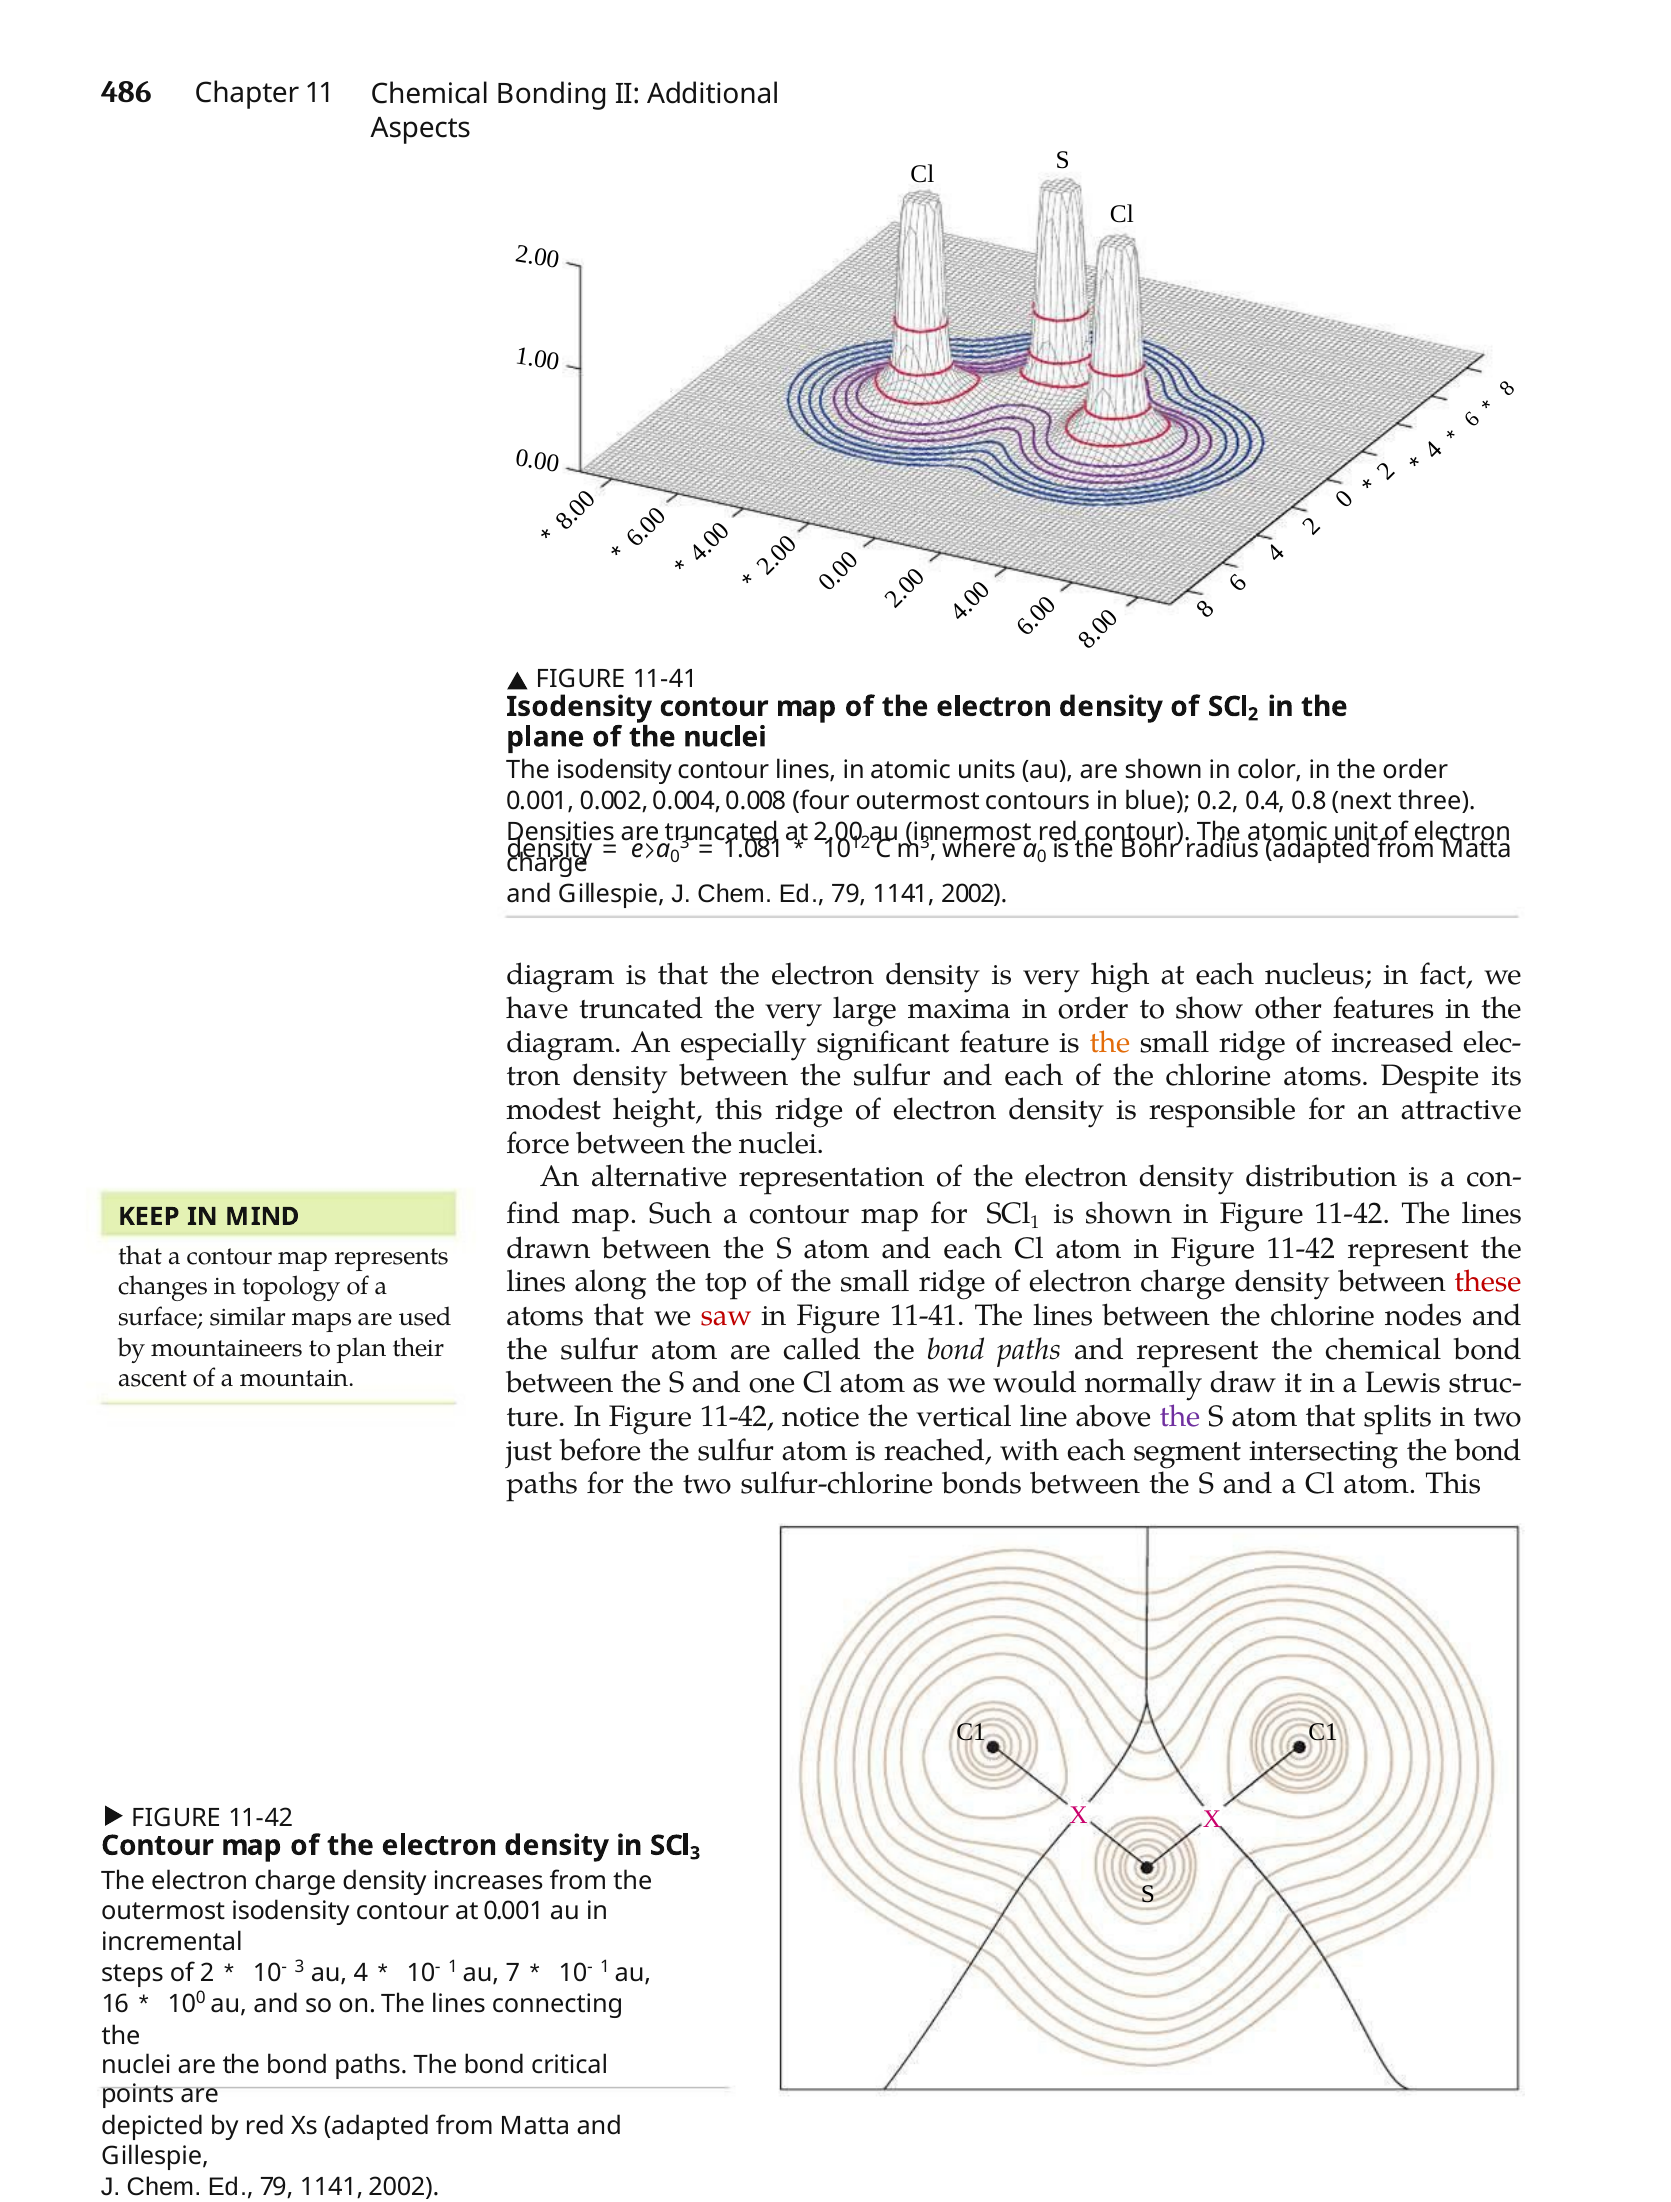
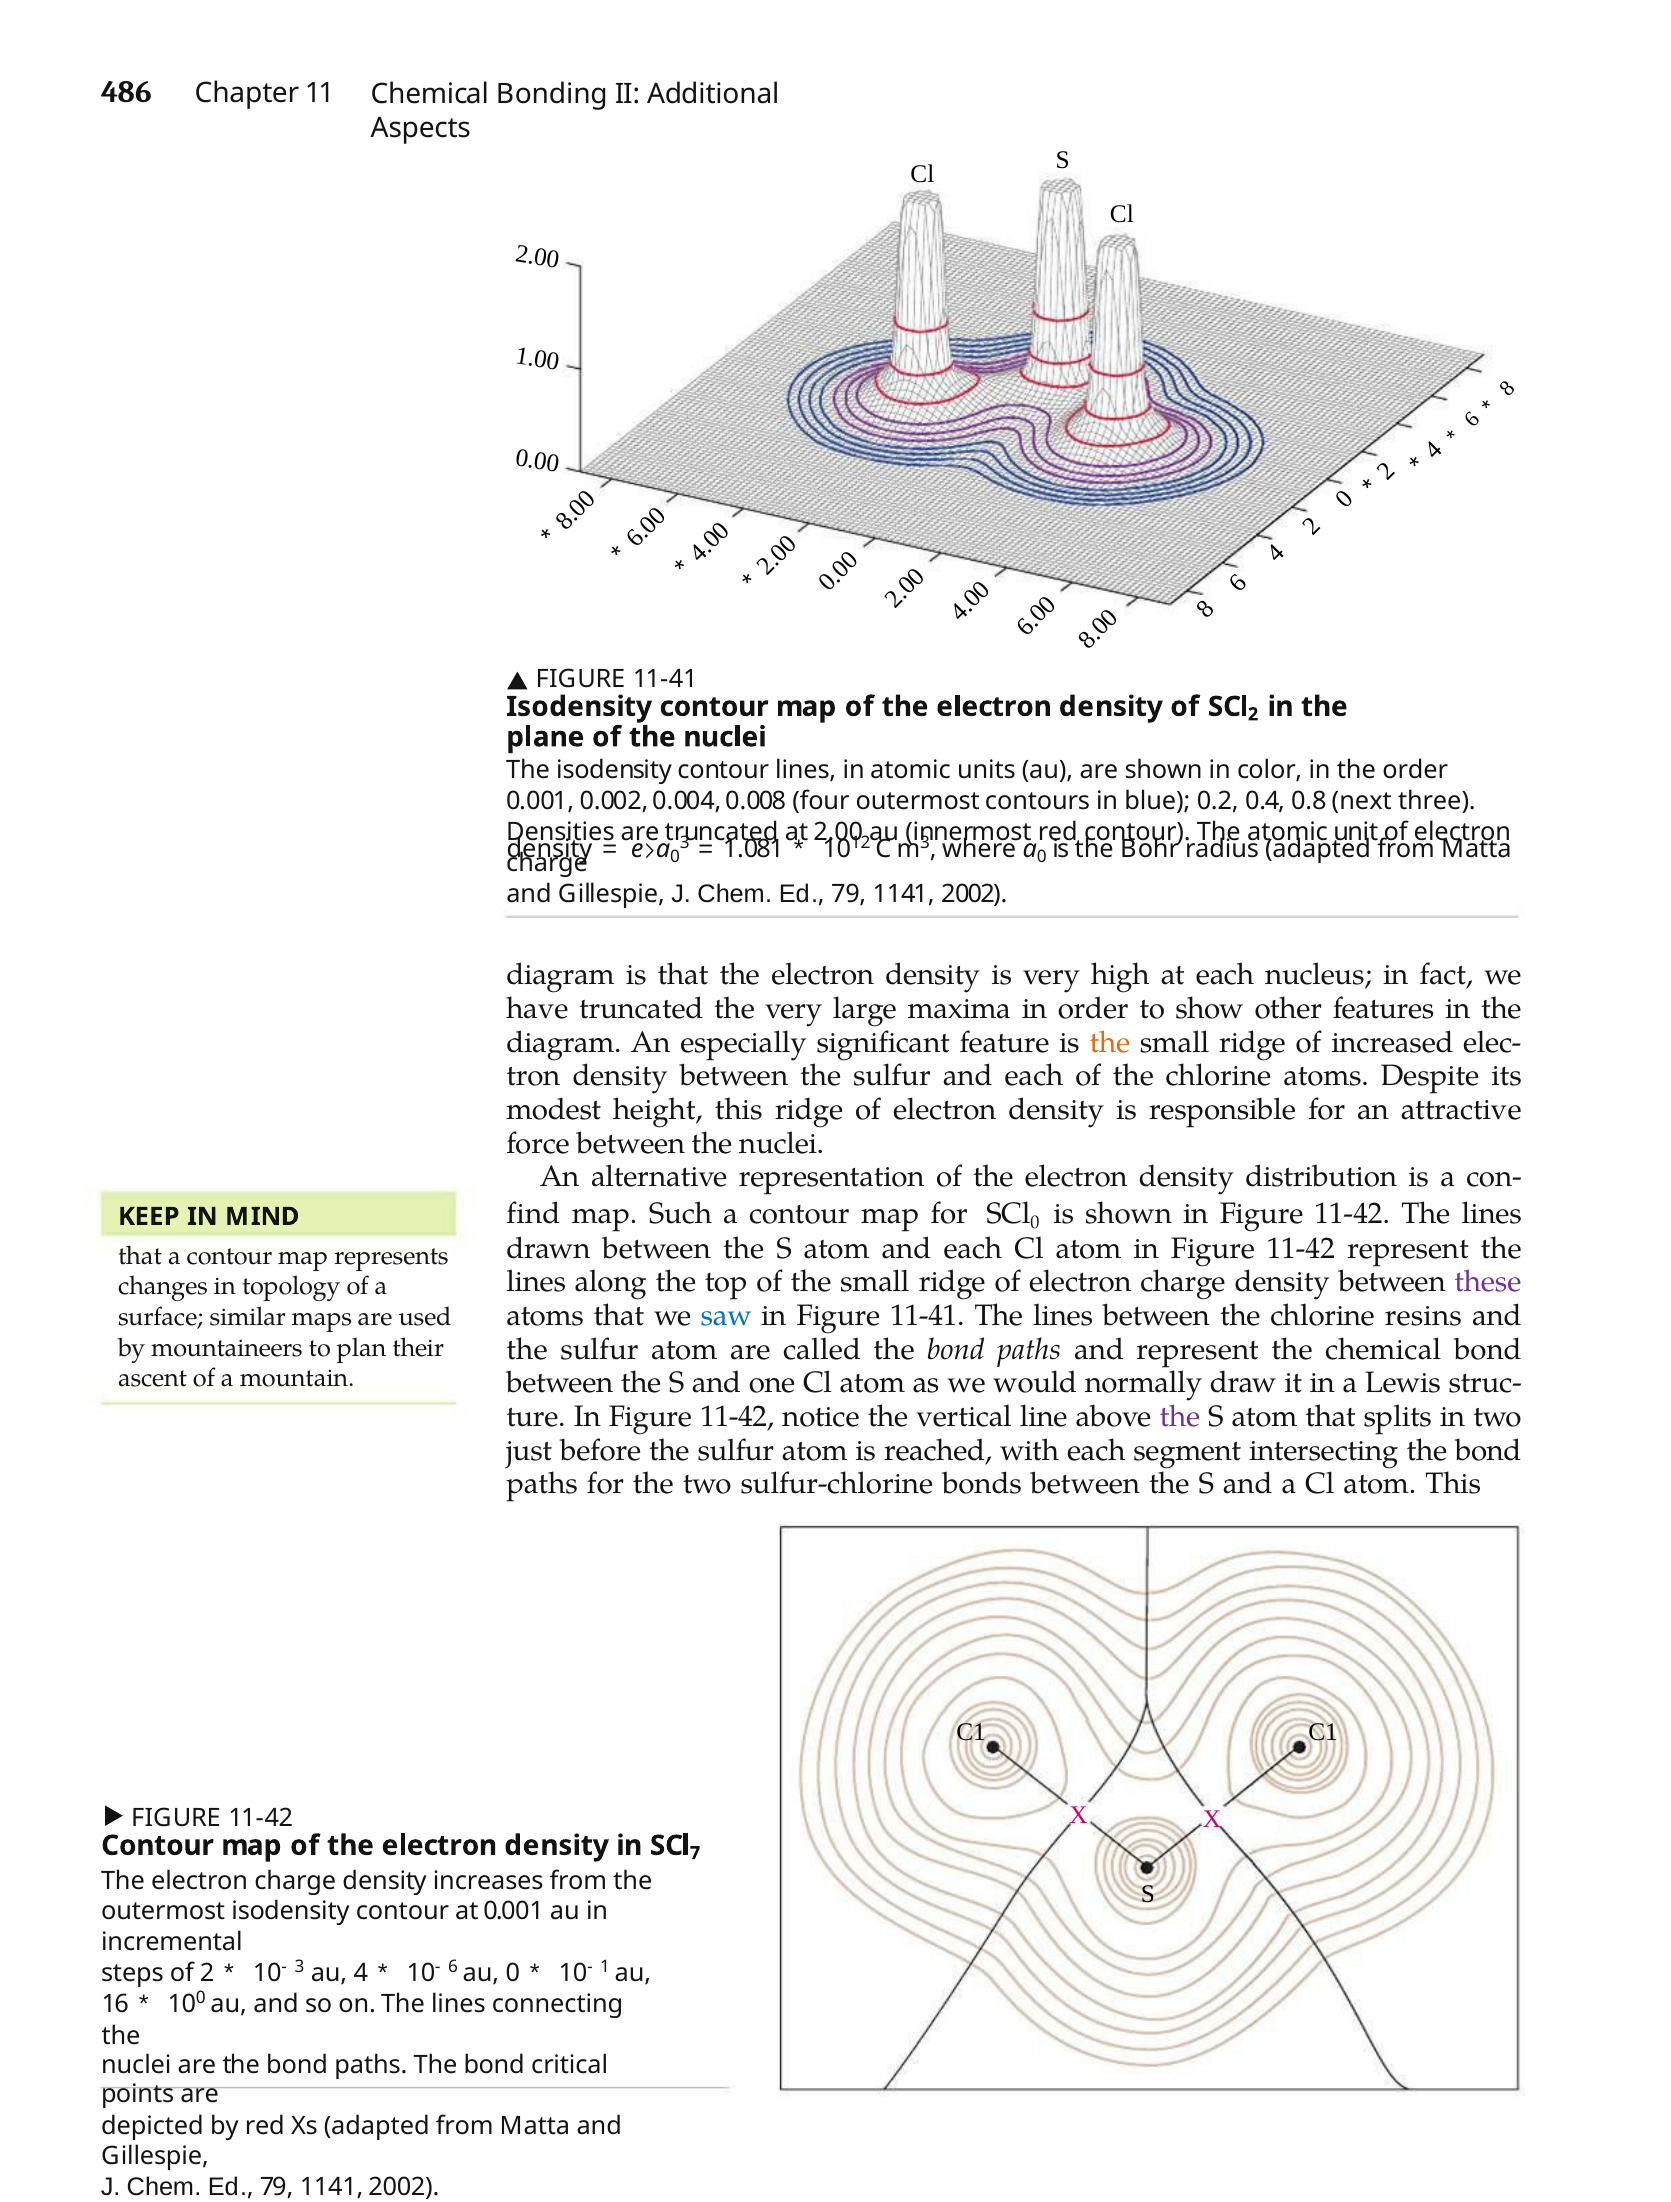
1: 1 -> 0 (1035, 1223)
these colour: red -> purple (1488, 1283)
saw colour: red -> blue (726, 1316)
nodes: nodes -> resins (1423, 1316)
3: 3 -> 7 (695, 1854)
1: 1 -> 6 (453, 1967)
au 7: 7 -> 0 (513, 1974)
